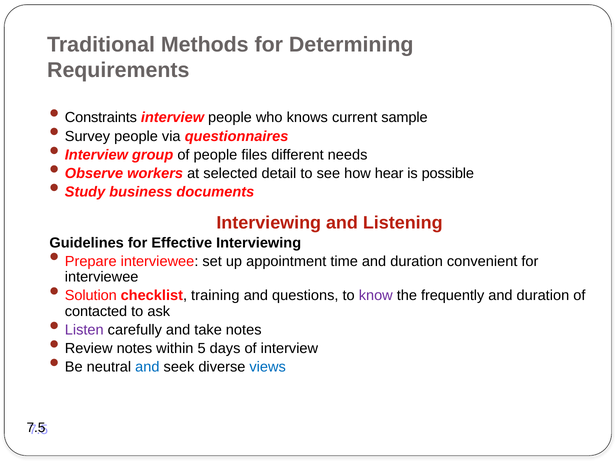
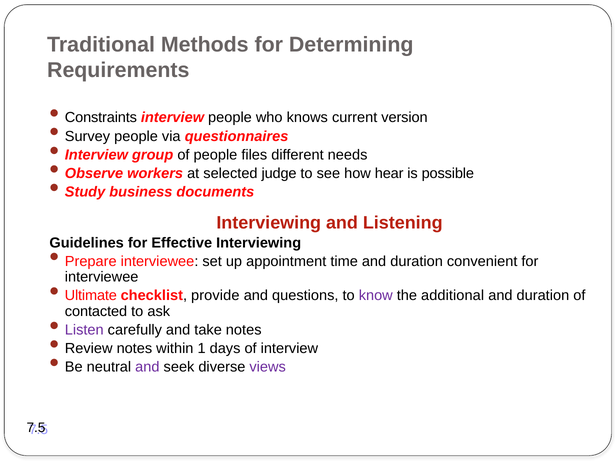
sample: sample -> version (404, 118)
detail: detail -> judge (279, 173)
Solution: Solution -> Ultimate (91, 296)
training: training -> provide (215, 296)
frequently: frequently -> additional (453, 296)
5: 5 -> 1 (202, 348)
and colour: blue -> purple (147, 367)
views colour: blue -> purple (268, 367)
